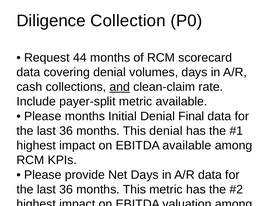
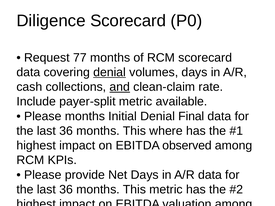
Diligence Collection: Collection -> Scorecard (128, 21)
44: 44 -> 77 (80, 58)
denial underline: none -> present (110, 72)
This denial: denial -> where (166, 131)
EBITDA available: available -> observed (187, 146)
